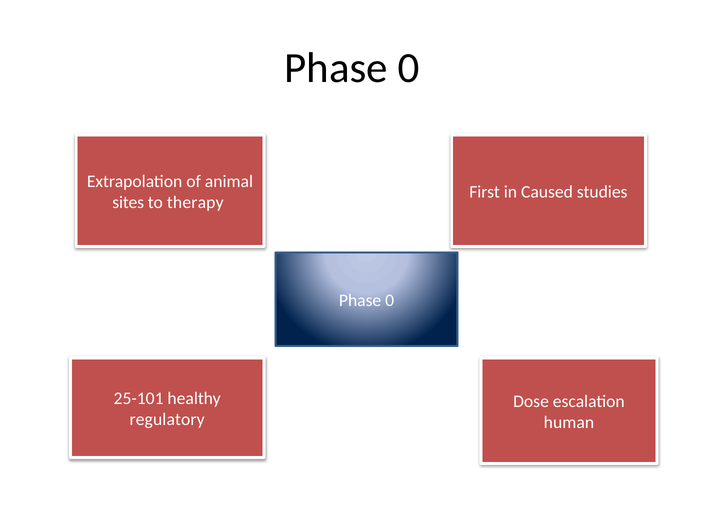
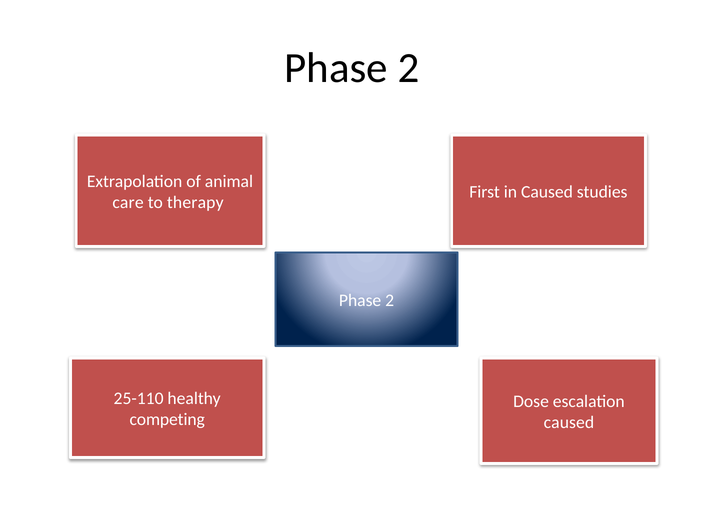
0: 0 -> 2 (408, 68)
sites: sites -> care (128, 202)
0: 0 -> 2 (390, 300)
25-101: 25-101 -> 25-110 (139, 398)
regulatory: regulatory -> competing (167, 420)
human: human -> caused (569, 422)
